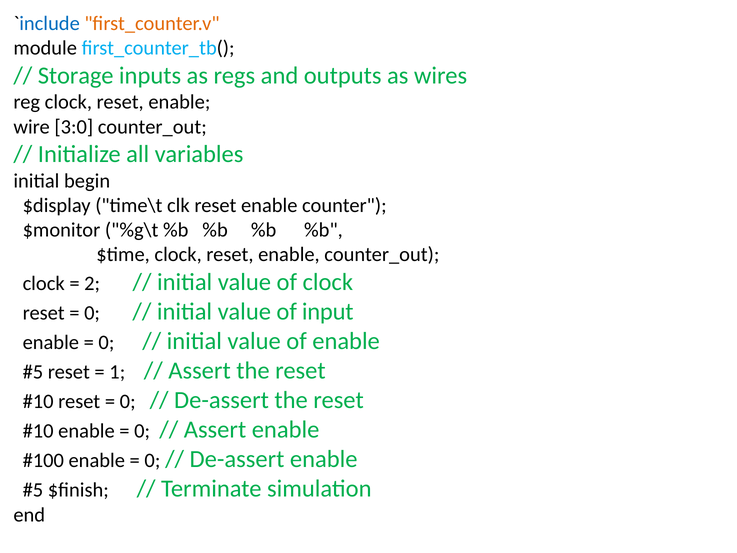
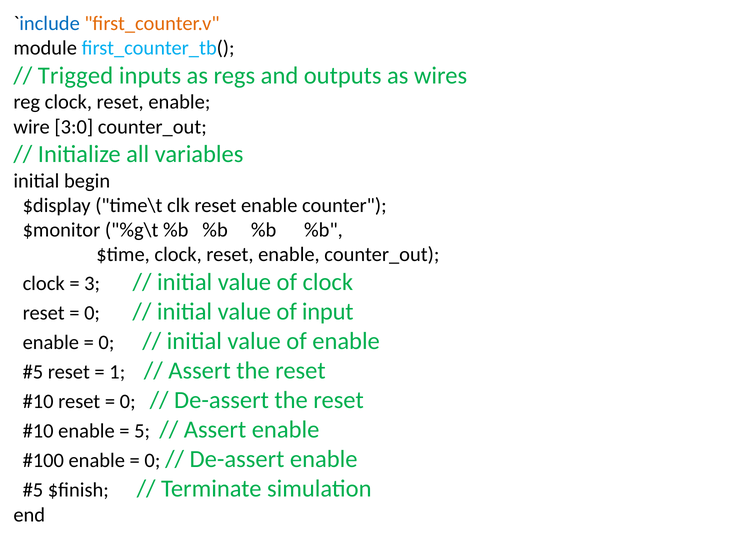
Storage: Storage -> Trigged (76, 75)
2: 2 -> 3 (92, 283)
0: 0 -> 5 (142, 431)
